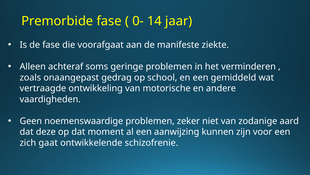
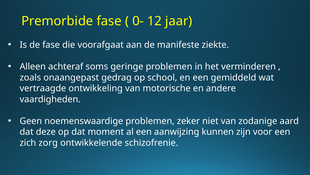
14: 14 -> 12 (155, 21)
gaat: gaat -> zorg (48, 142)
